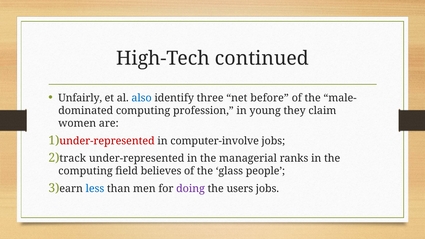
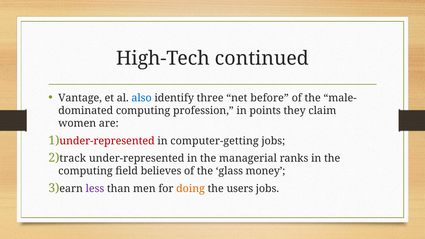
Unfairly: Unfairly -> Vantage (80, 98)
young: young -> points (265, 111)
computer-involve: computer-involve -> computer-getting (215, 141)
people: people -> money (265, 171)
less colour: blue -> purple (95, 189)
doing colour: purple -> orange (191, 189)
